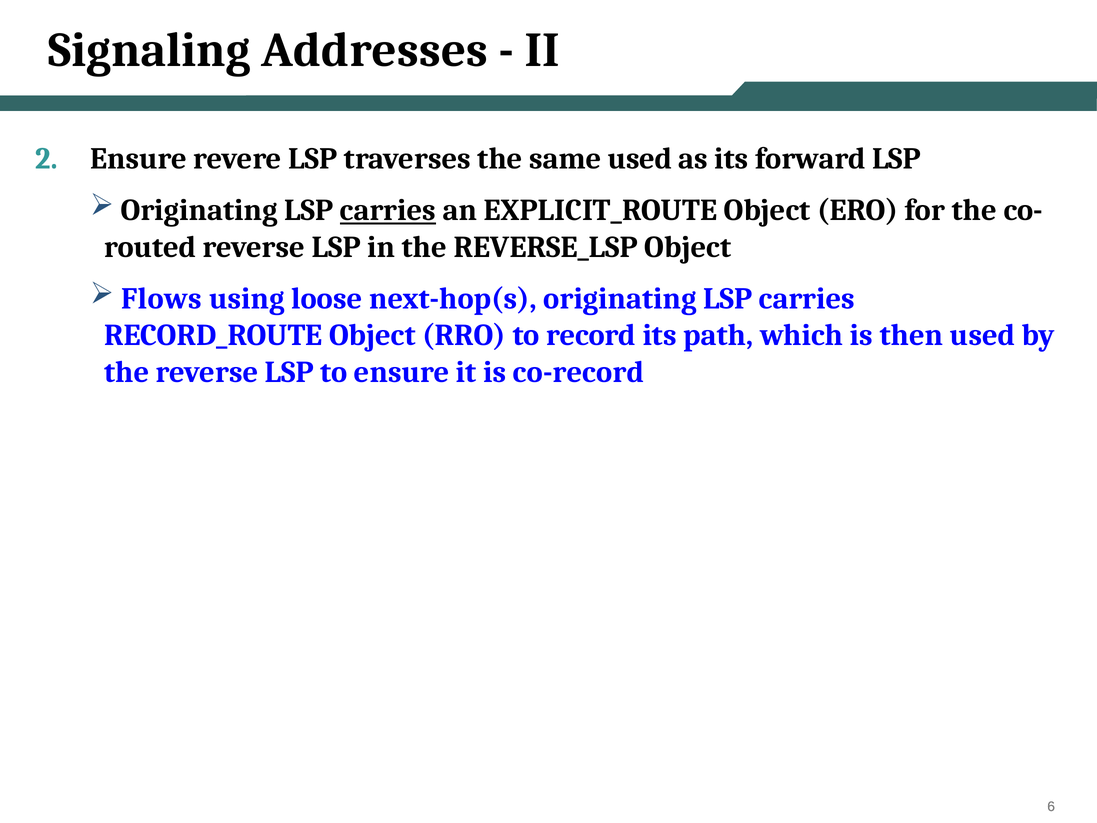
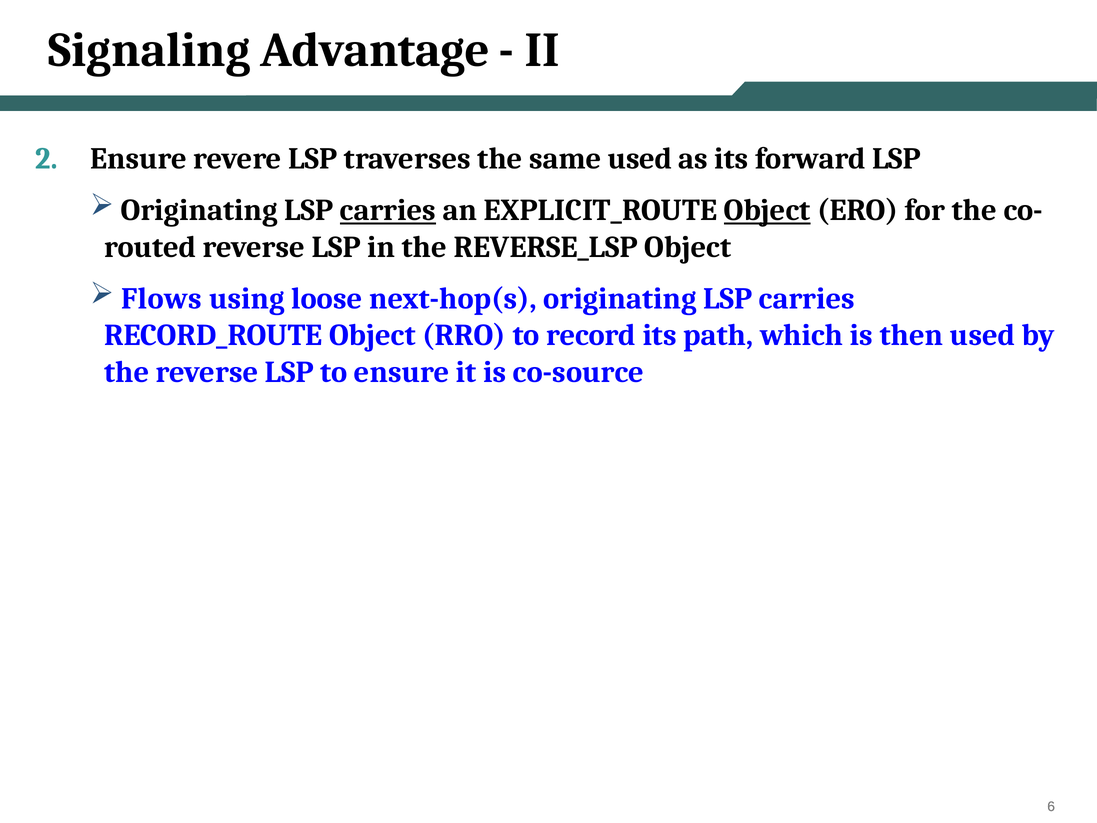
Addresses: Addresses -> Advantage (375, 50)
Object underline: none -> present (767, 210)
co-record: co-record -> co-source (579, 372)
